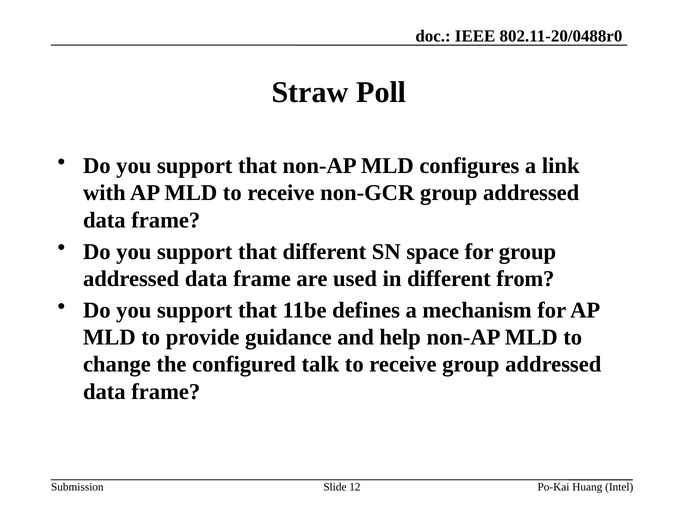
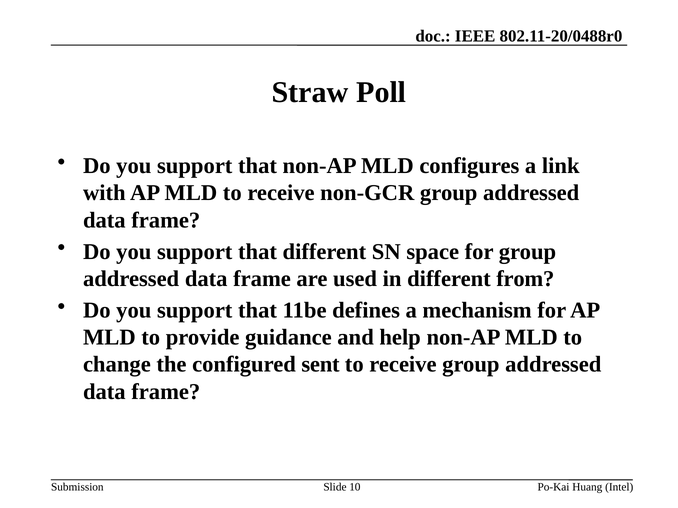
talk: talk -> sent (321, 365)
12: 12 -> 10 (355, 488)
